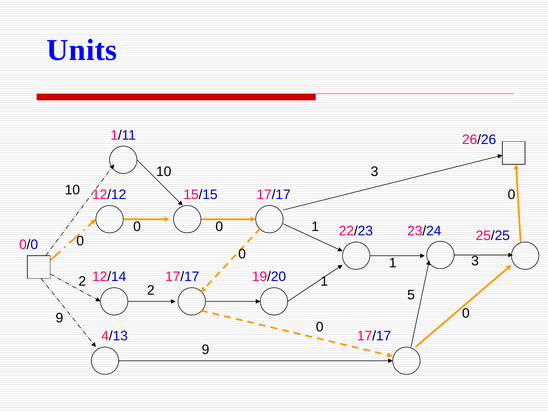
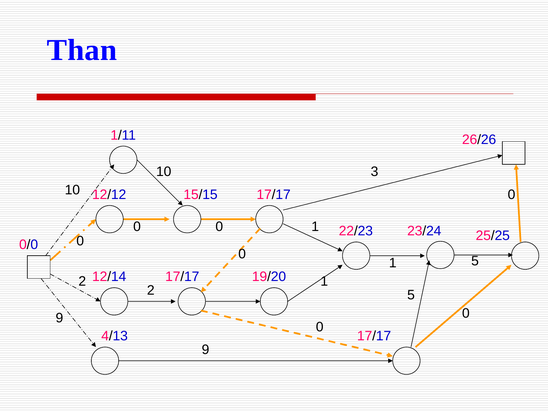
Units: Units -> Than (82, 50)
3: 3 -> 5 (475, 261)
